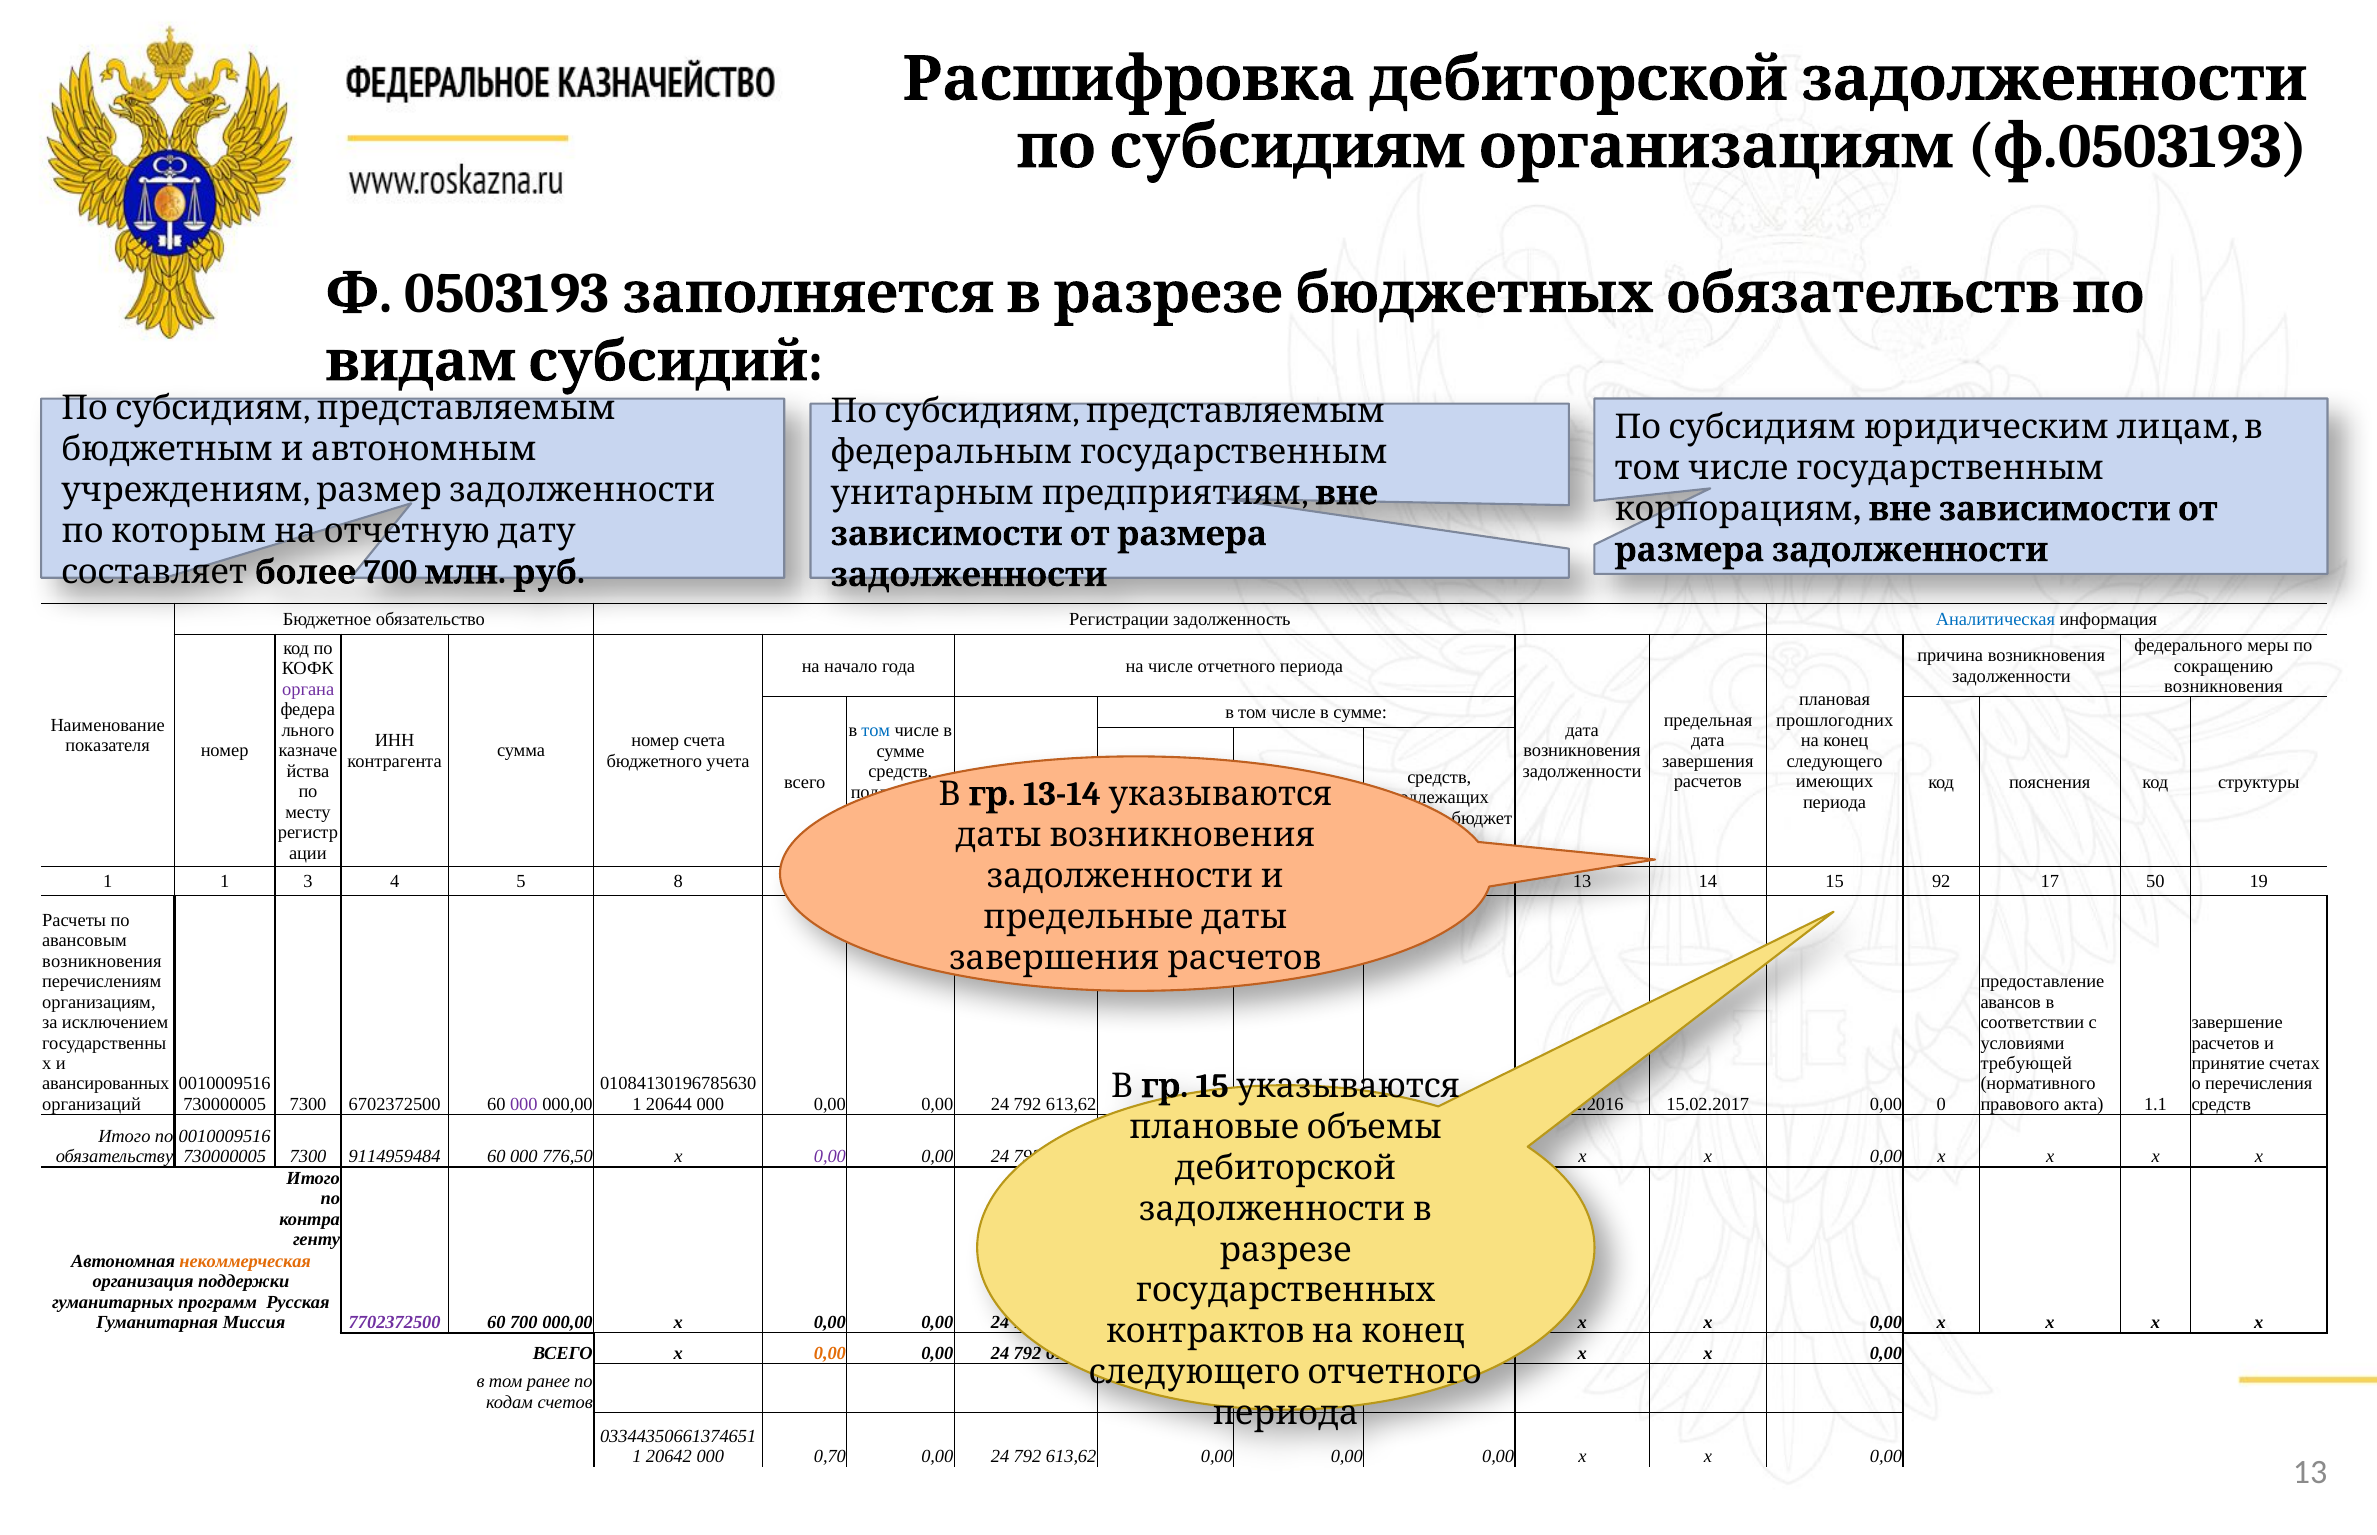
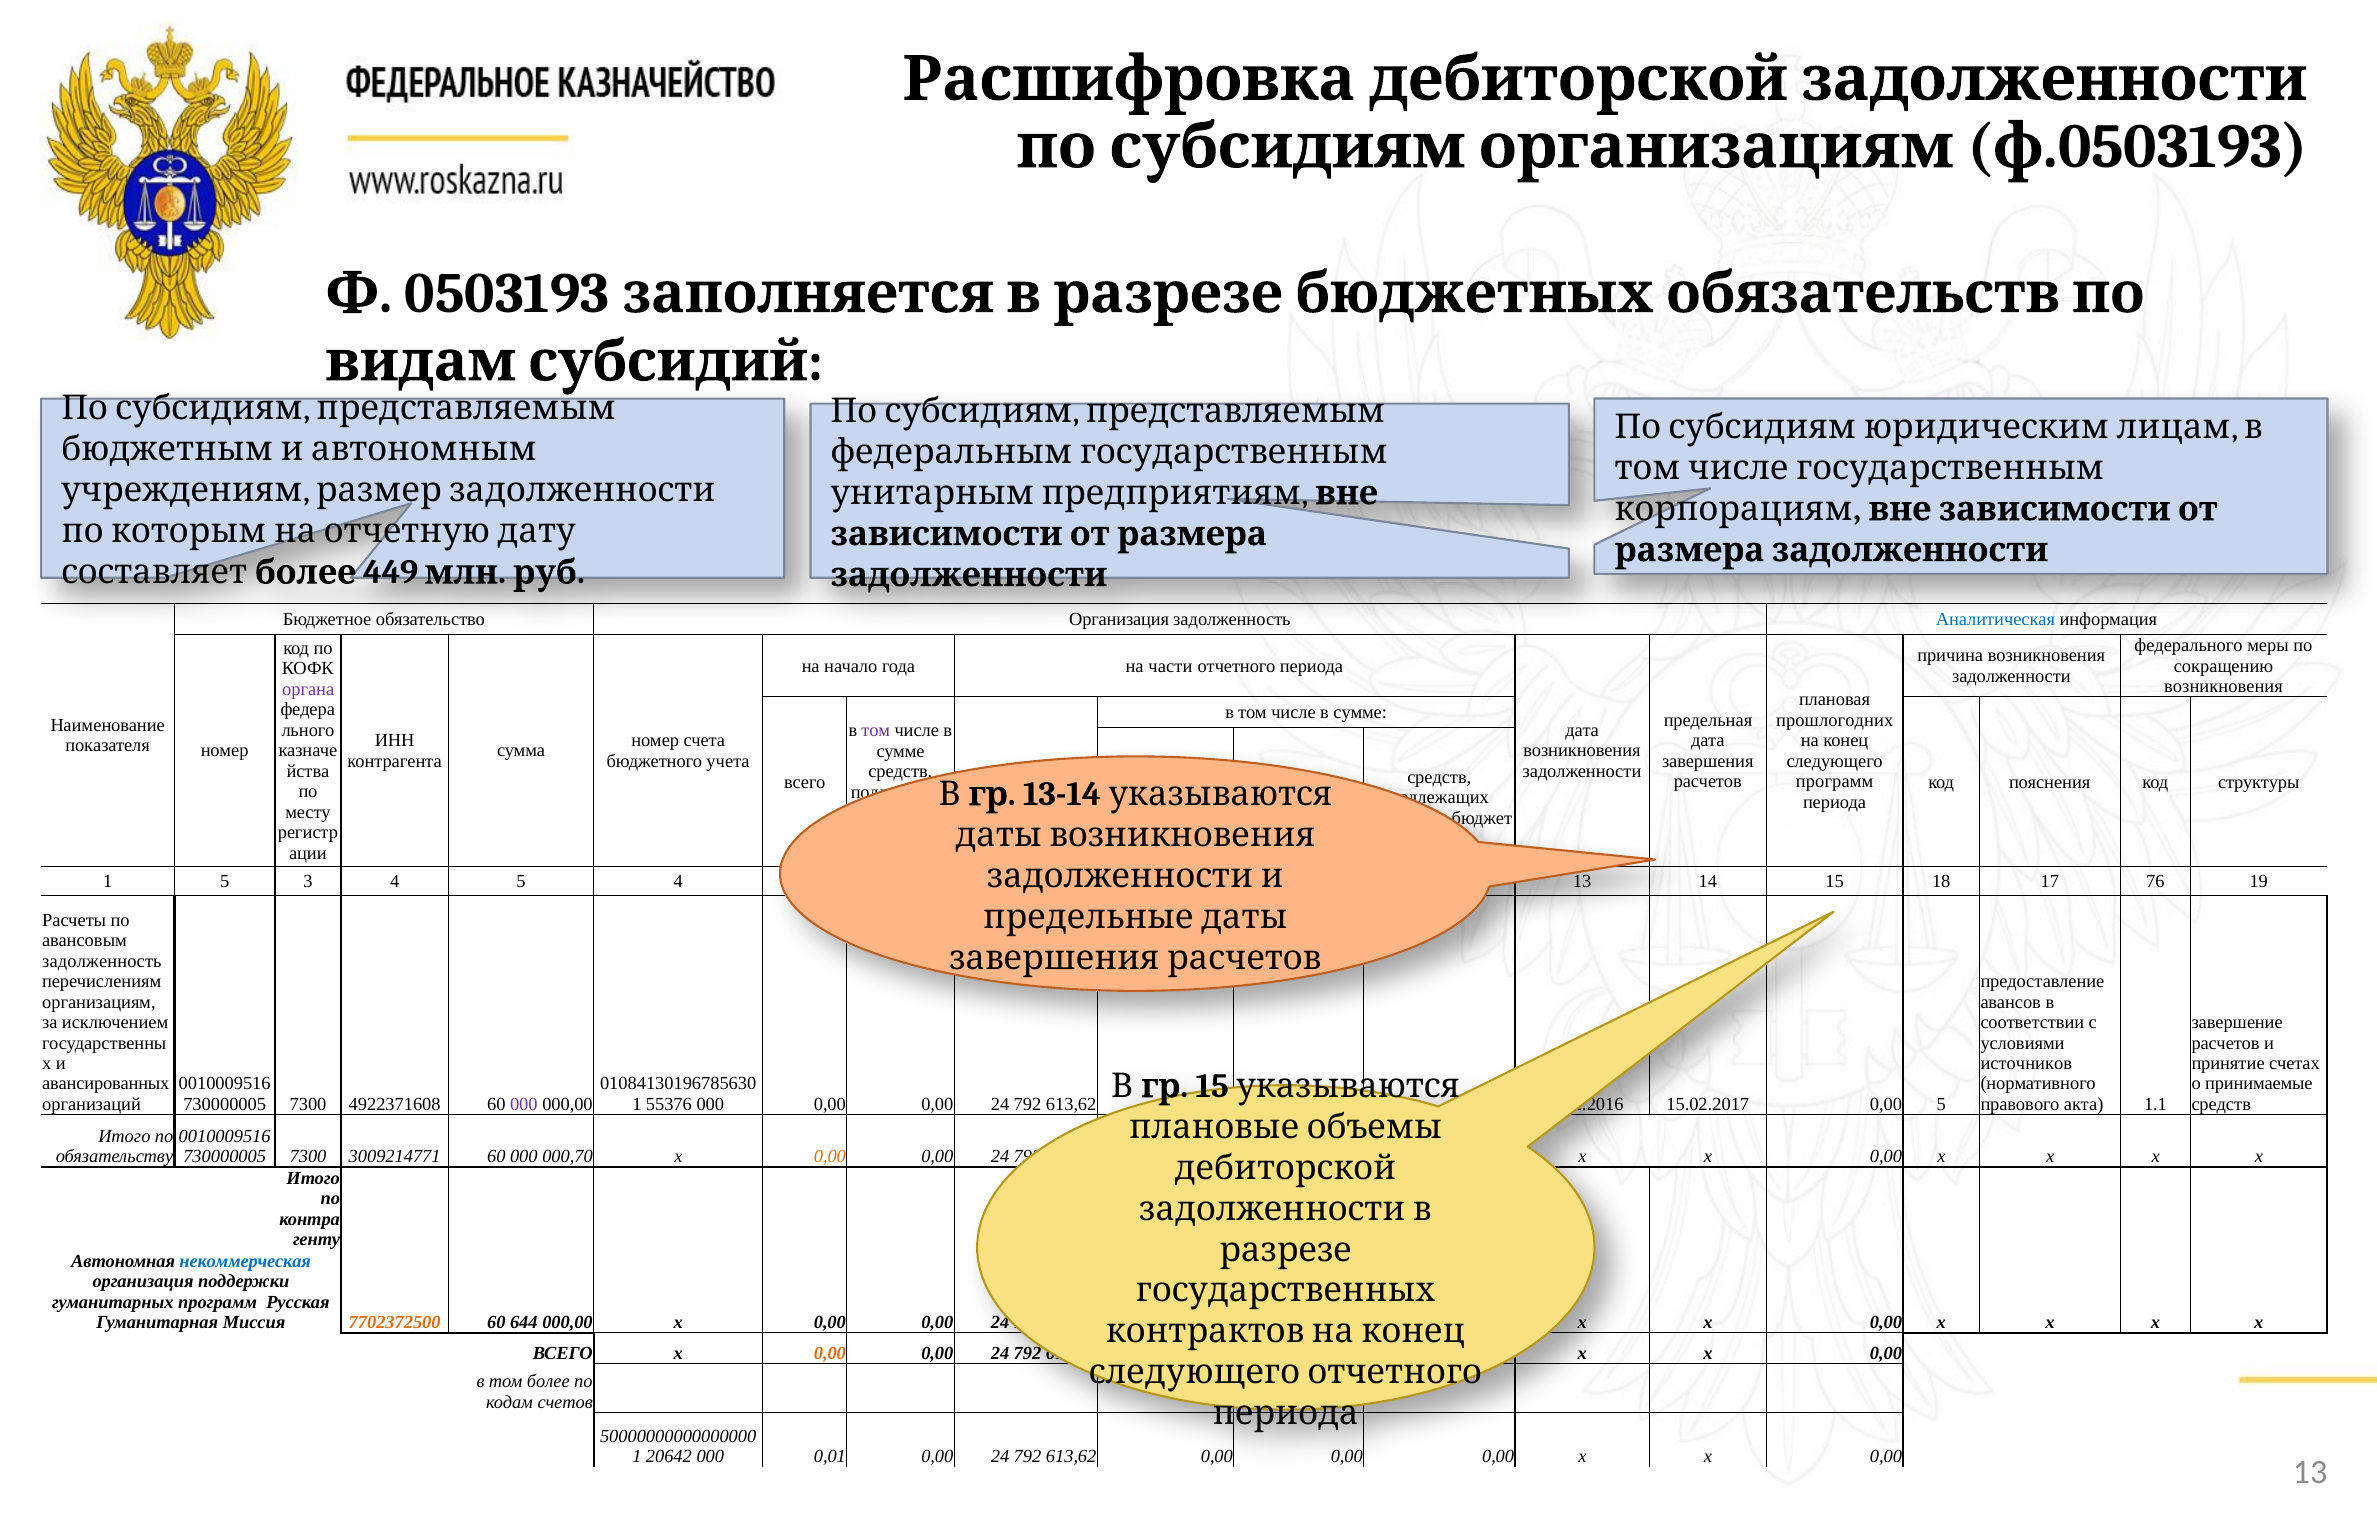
составляет 700: 700 -> 449 (391, 572)
обязательство Регистрации: Регистрации -> Организация (1119, 619)
на числе: числе -> части (1170, 666)
том colour: blue -> purple (876, 731)
имеющих: имеющих -> программ (1835, 781)
1 1: 1 -> 5 (225, 881)
5 8: 8 -> 4 (678, 881)
92: 92 -> 18 (1941, 881)
50: 50 -> 76 (2155, 881)
возникновения: возникновения -> задолженность (102, 961)
требующей: требующей -> источников (2026, 1063)
перечисления: перечисления -> принимаемые (2259, 1084)
6702372500: 6702372500 -> 4922371608 (395, 1104)
20644: 20644 -> 55376 (669, 1104)
0: 0 -> 5 (1941, 1104)
9114959484: 9114959484 -> 3009214771 (395, 1157)
776,50: 776,50 -> 000,70 (568, 1157)
0,00 colour: purple -> orange (830, 1157)
некоммерческая colour: orange -> blue (245, 1261)
7702372500 colour: purple -> orange (395, 1322)
60 700: 700 -> 644 (524, 1322)
том ранее: ранее -> более (548, 1381)
03344350661374651: 03344350661374651 -> 50000000000000000 (678, 1436)
0,70: 0,70 -> 0,01 (830, 1457)
